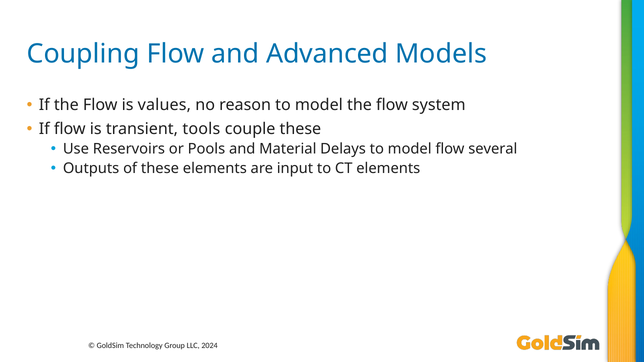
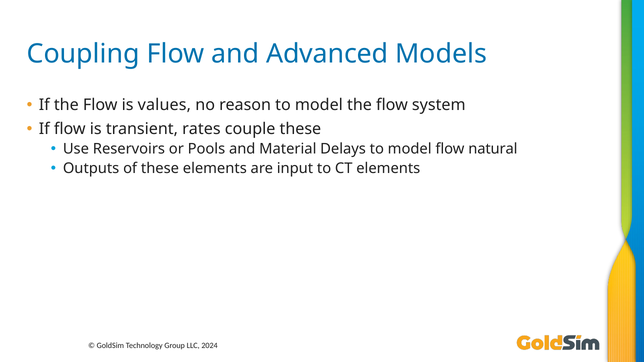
tools: tools -> rates (201, 129)
several: several -> natural (493, 149)
